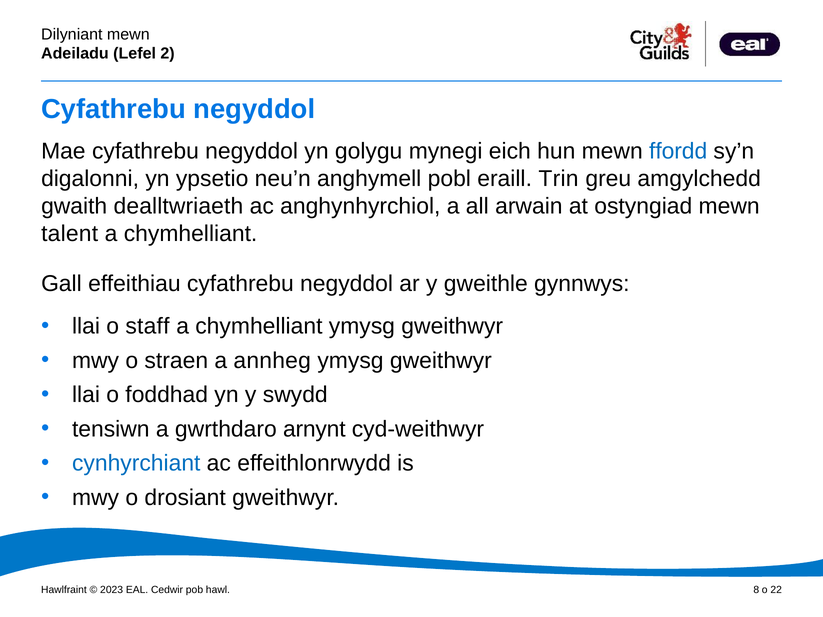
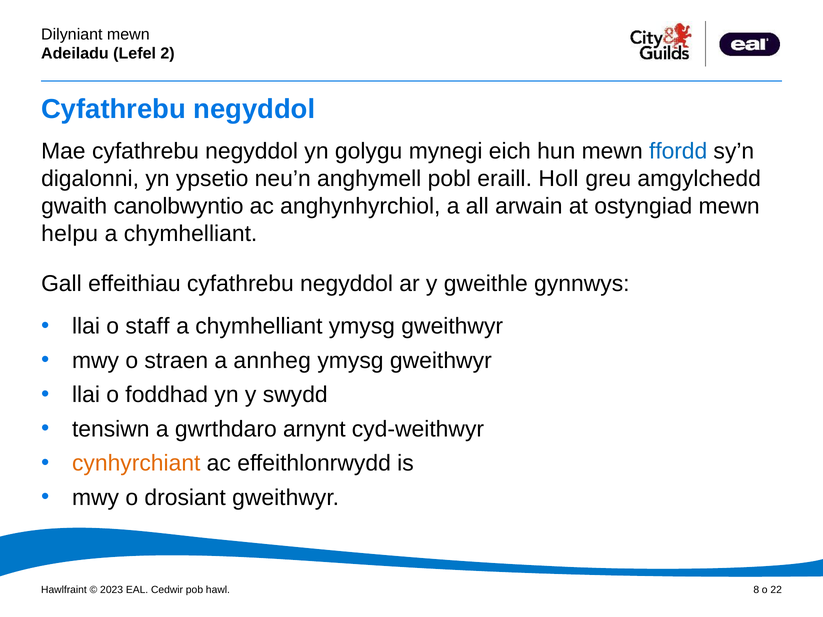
Trin: Trin -> Holl (559, 179)
dealltwriaeth: dealltwriaeth -> canolbwyntio (179, 206)
talent: talent -> helpu (70, 234)
cynhyrchiant colour: blue -> orange (136, 464)
